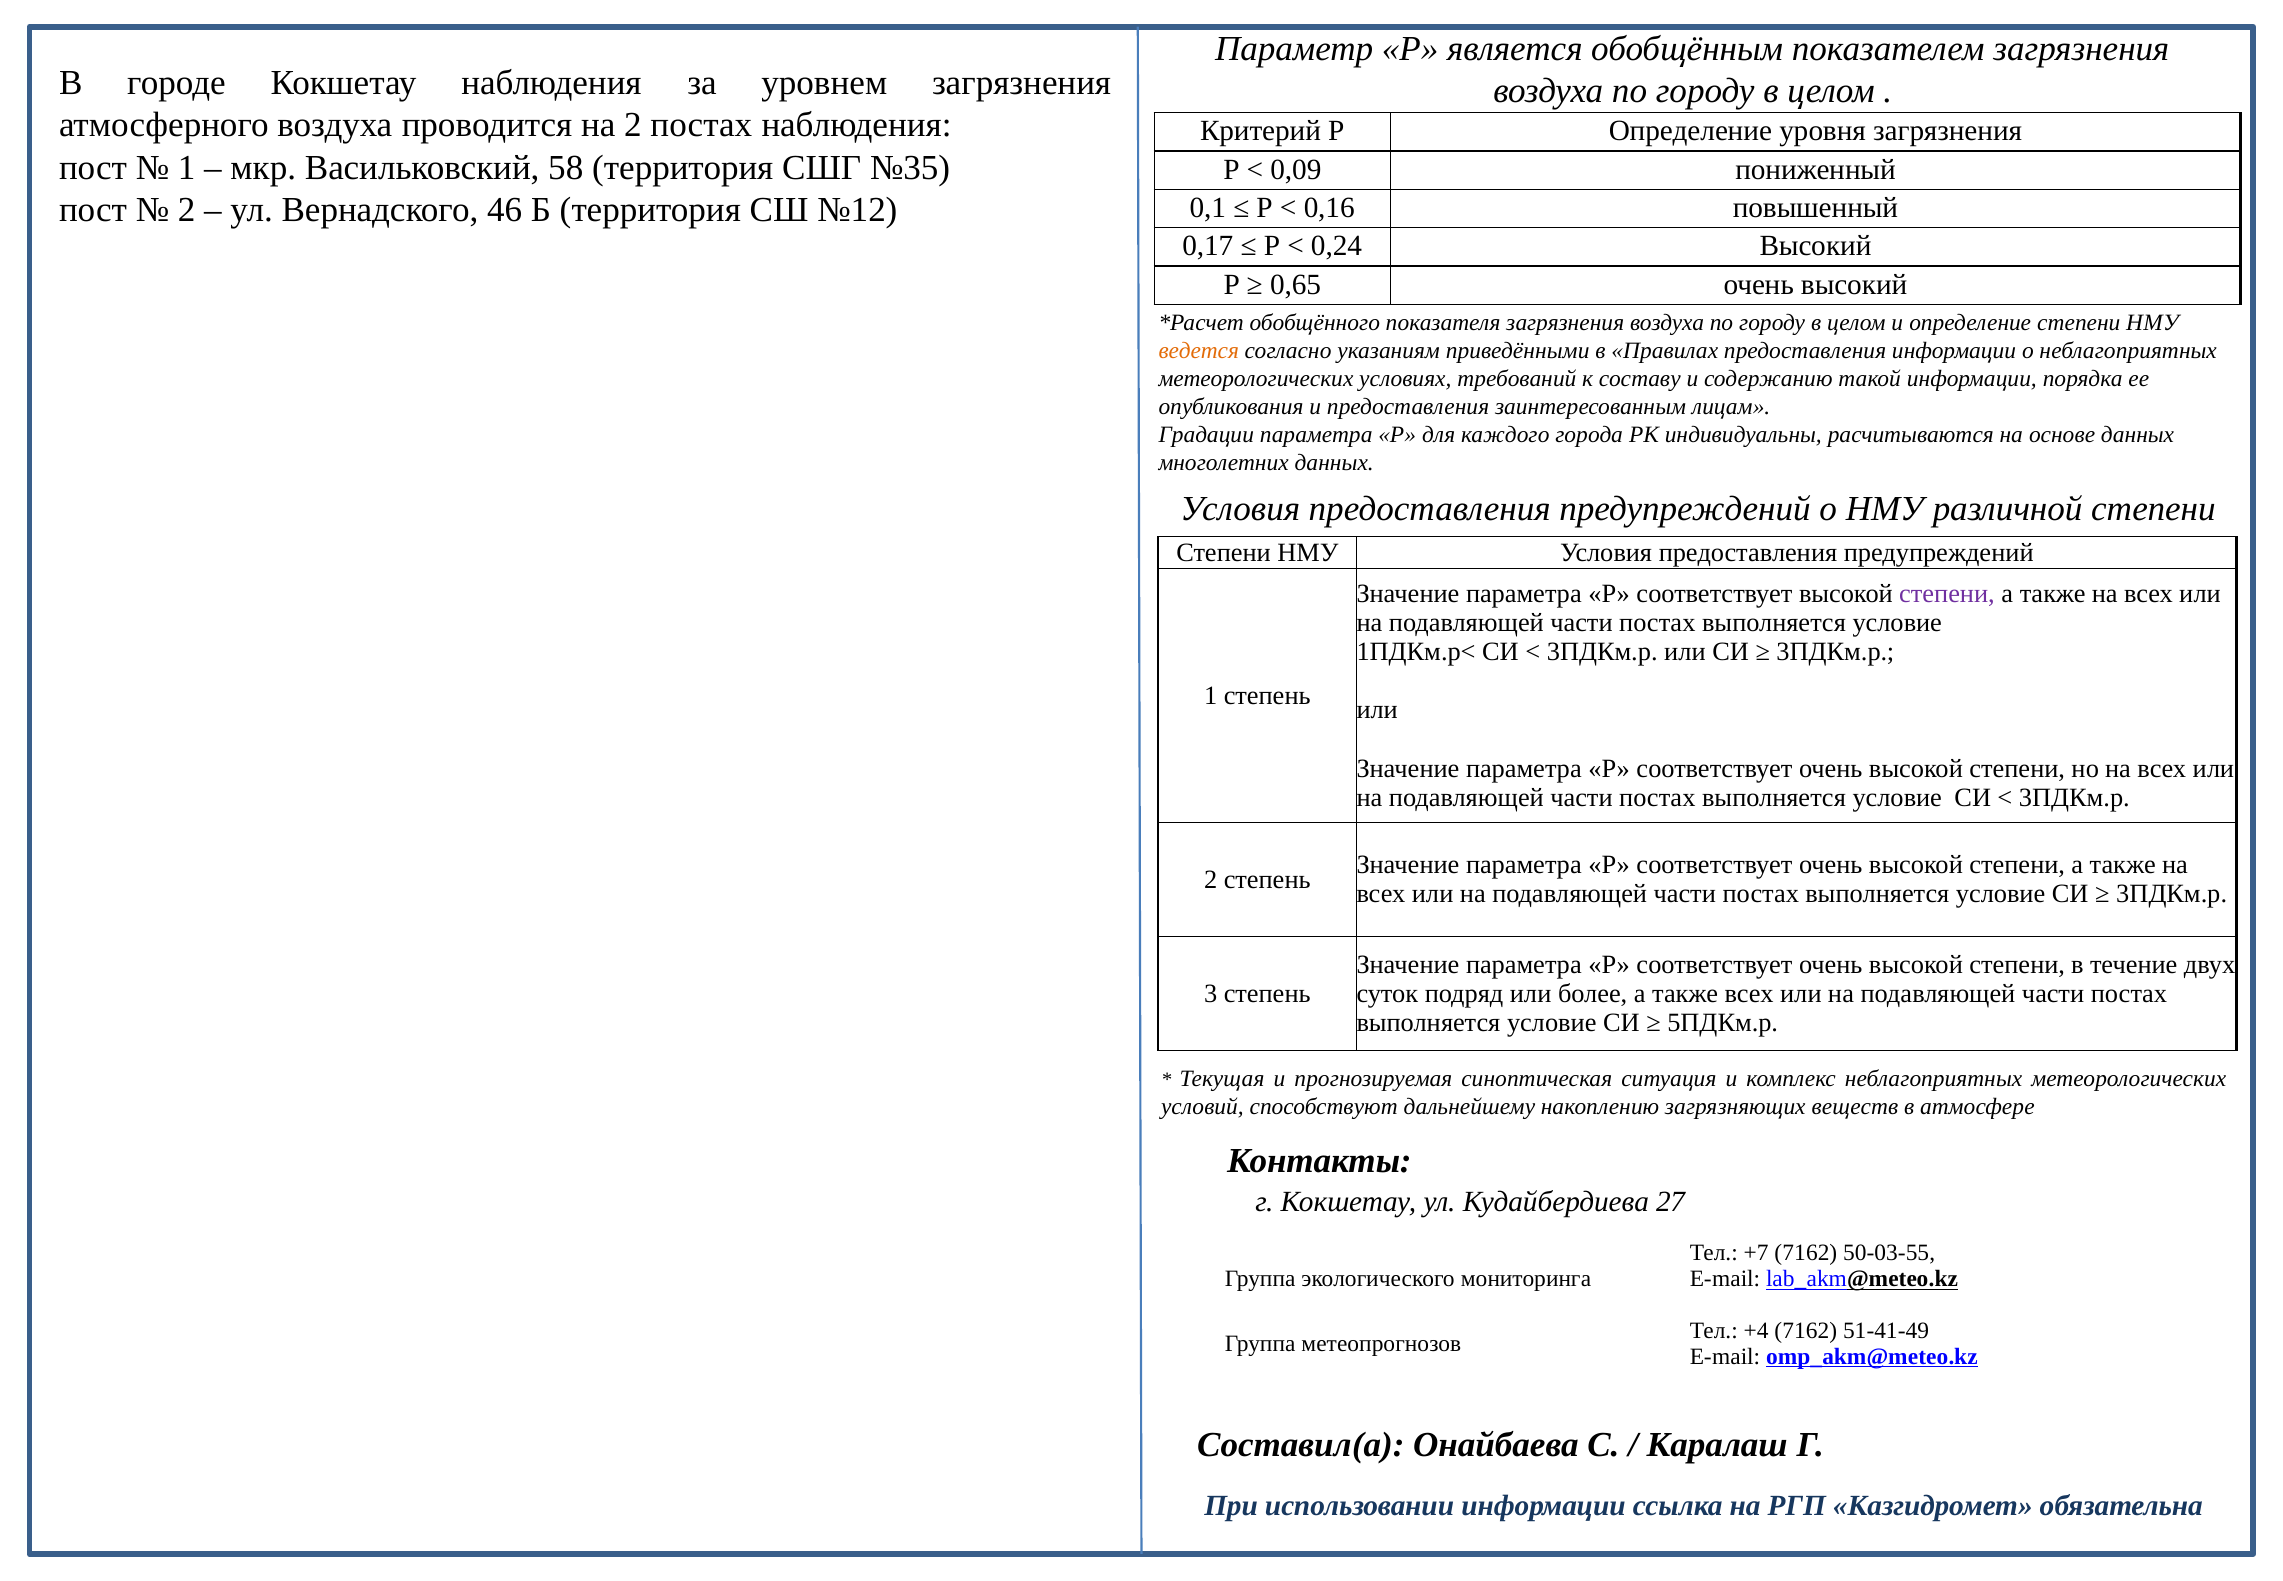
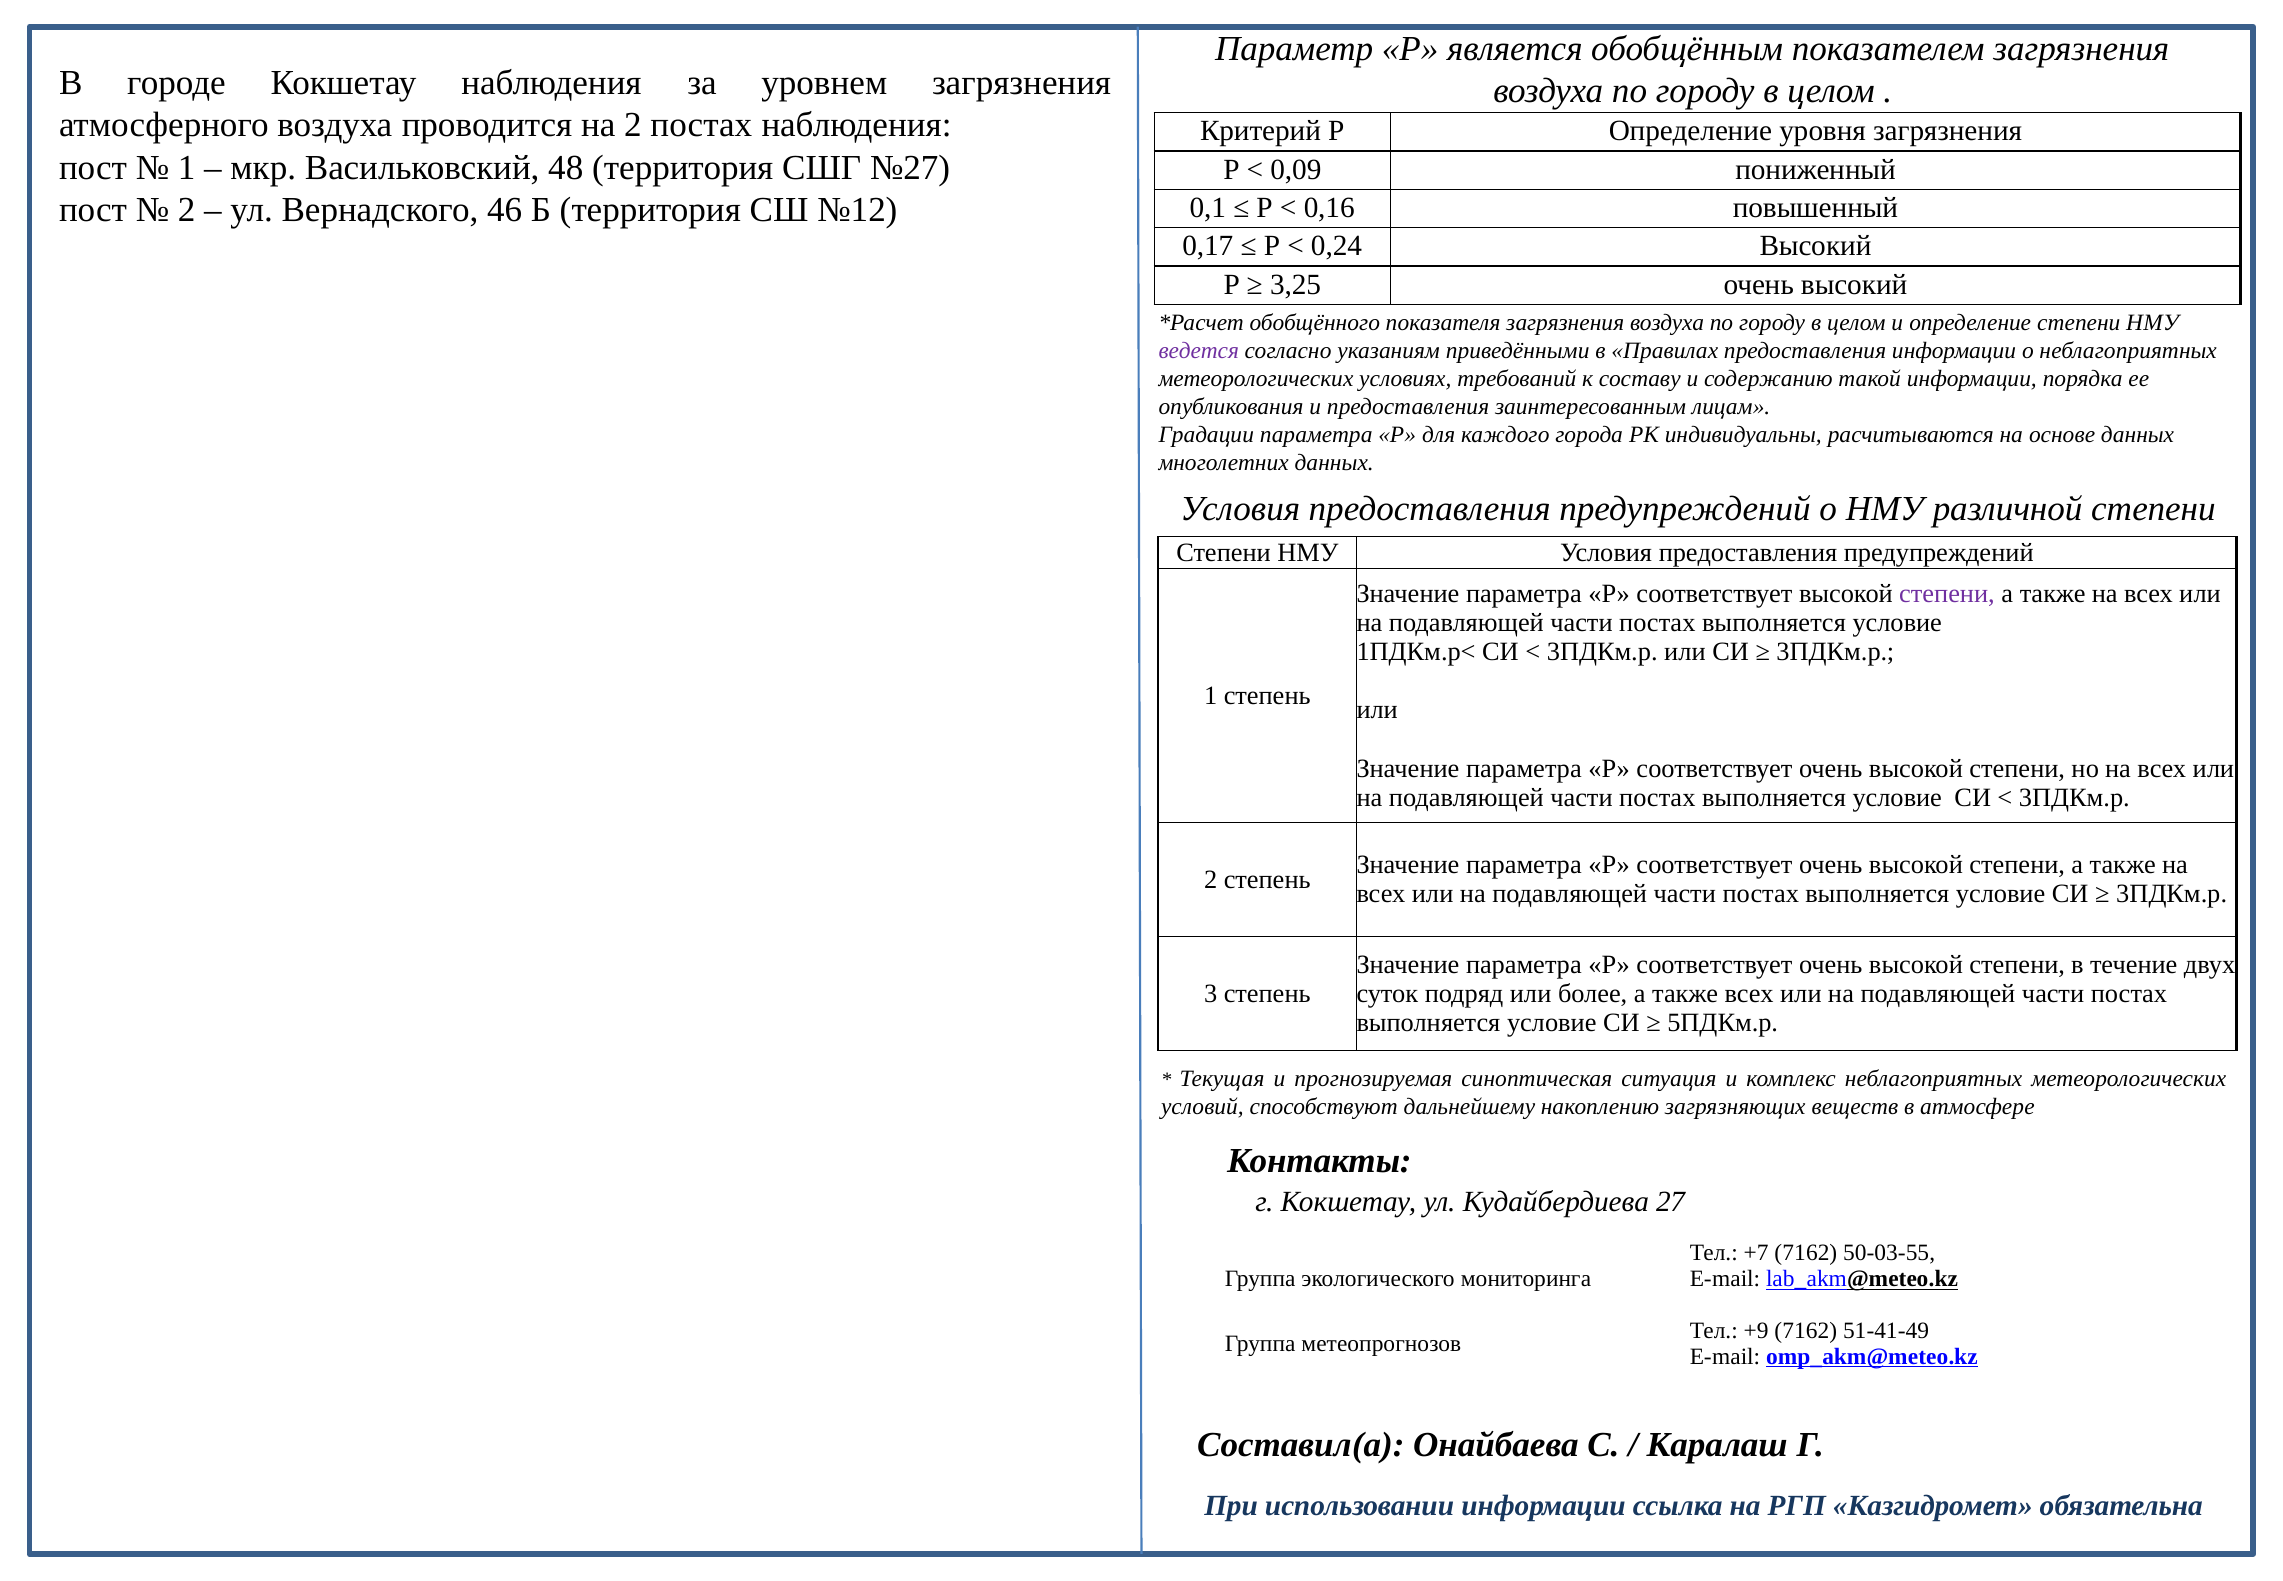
58: 58 -> 48 (566, 167)
№35: №35 -> №27 (910, 167)
0,65: 0,65 -> 3,25 (1296, 285)
ведется colour: orange -> purple (1199, 351)
+4: +4 -> +9 (1756, 1330)
